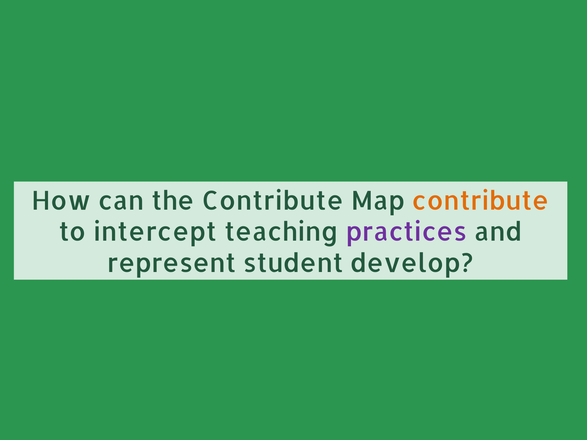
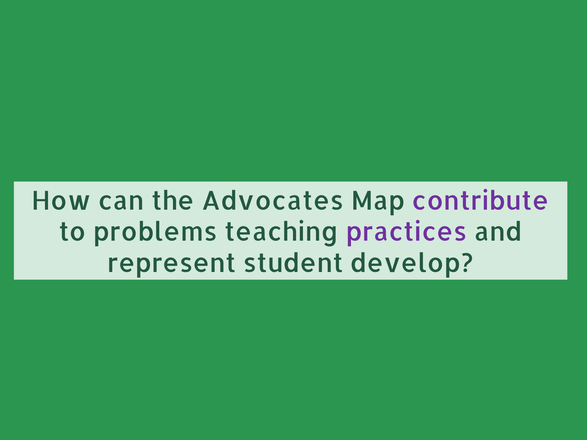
the Contribute: Contribute -> Advocates (273, 201)
contribute colour: orange -> purple (480, 201)
intercept: intercept -> problems (155, 233)
